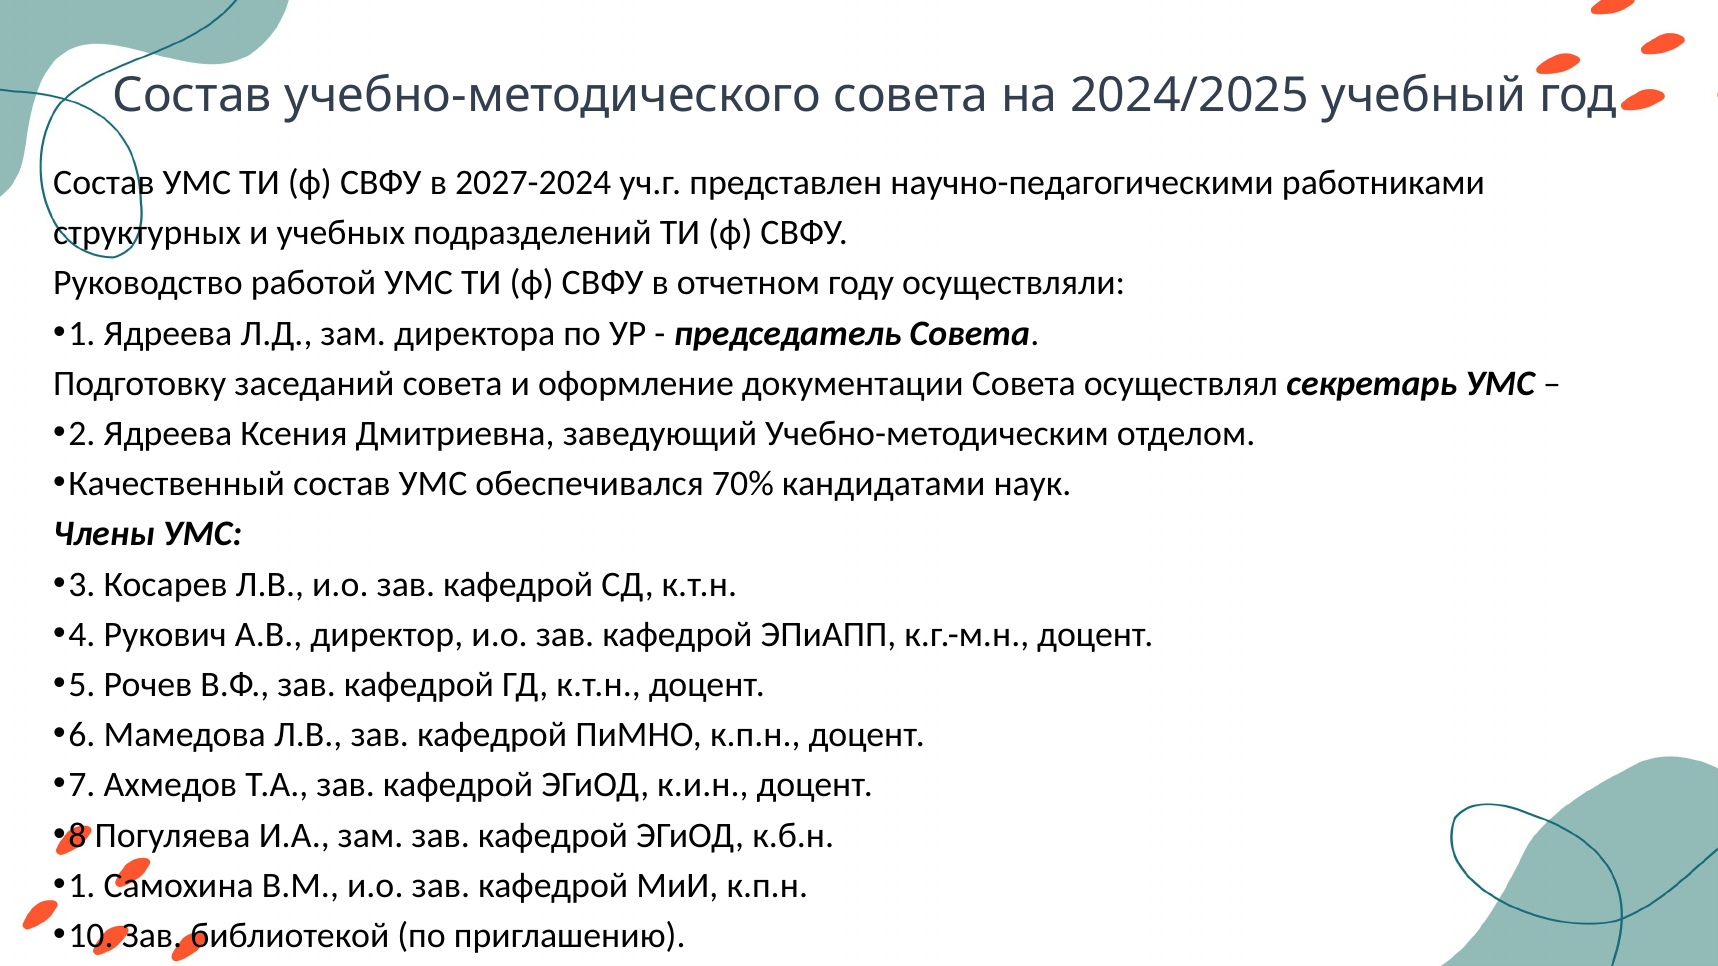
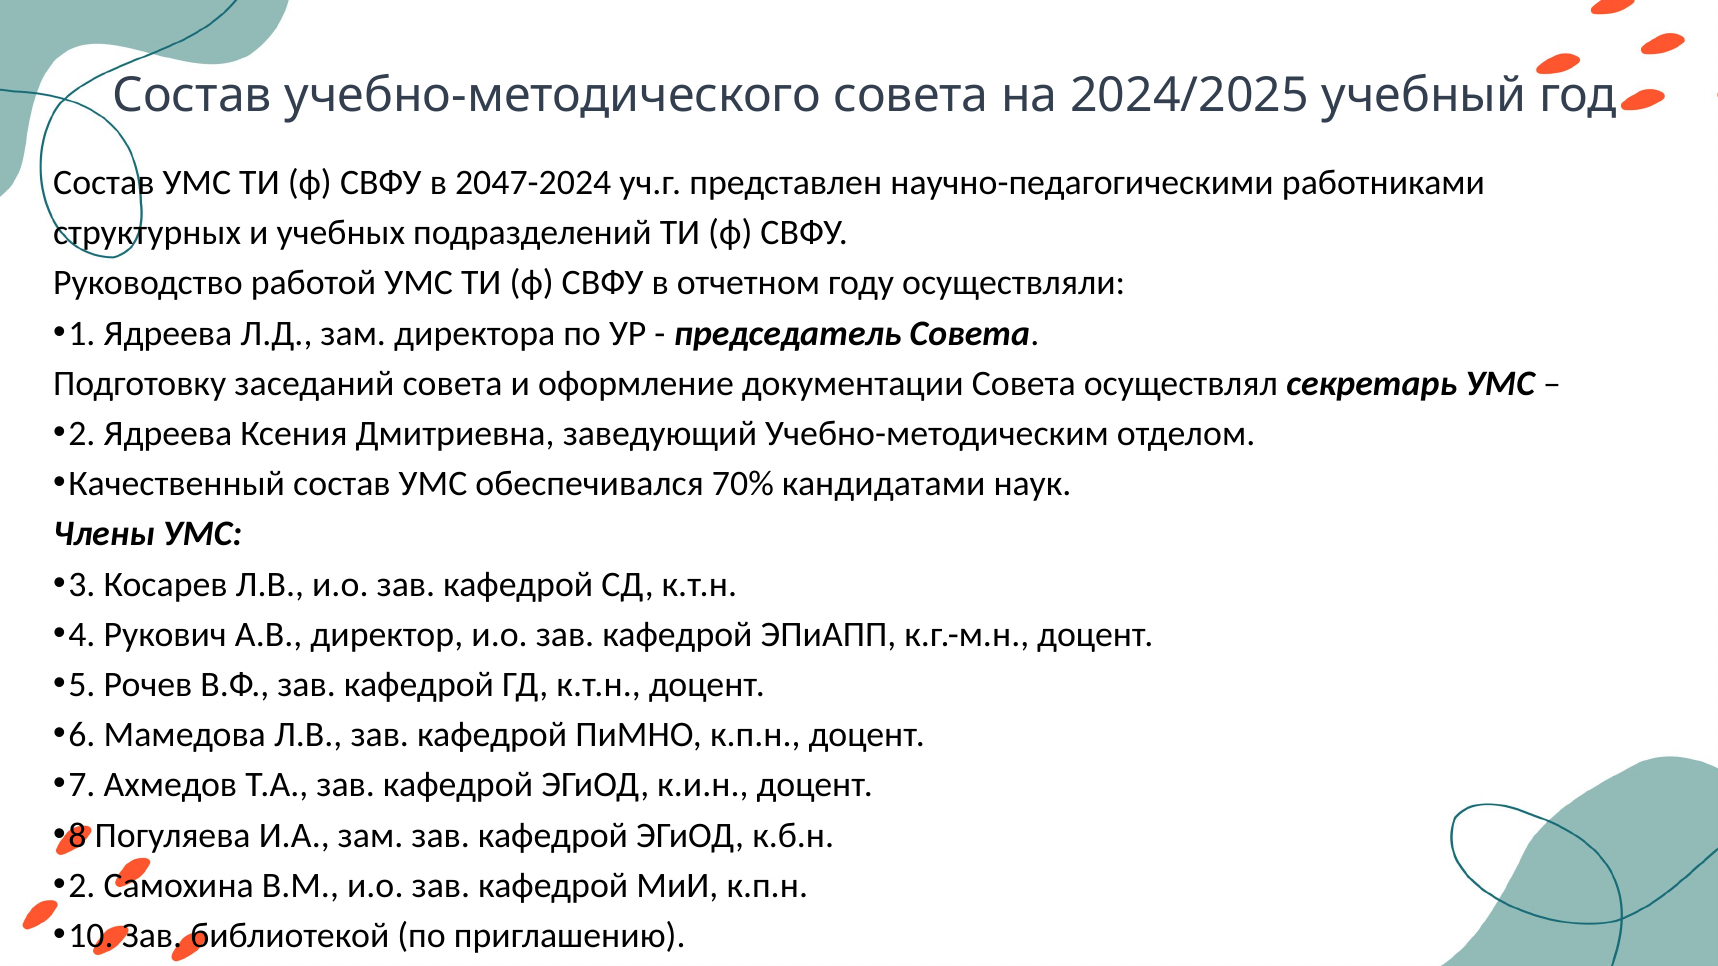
2027-2024: 2027-2024 -> 2047-2024 (533, 183)
1: 1 -> 2 (82, 886)
